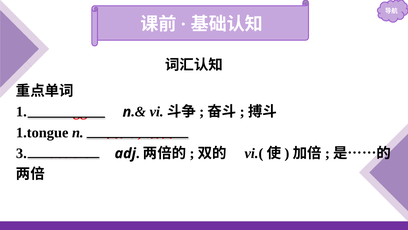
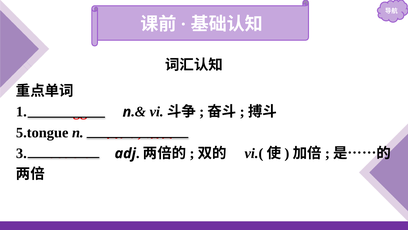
1.tongue: 1.tongue -> 5.tongue (42, 132)
